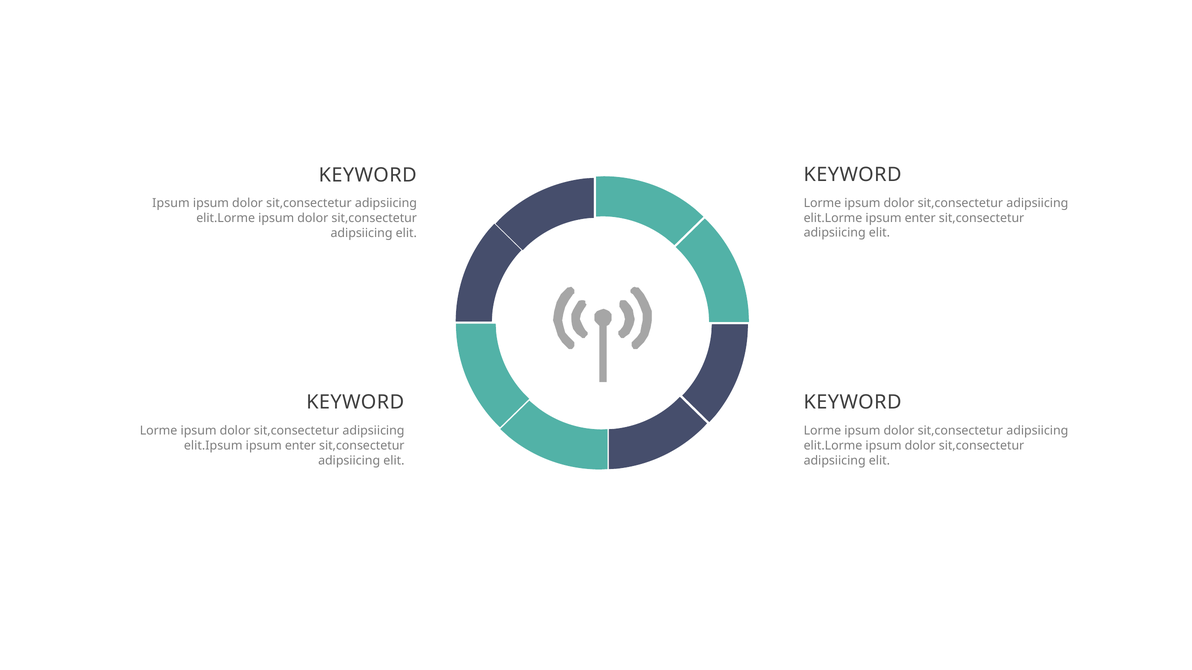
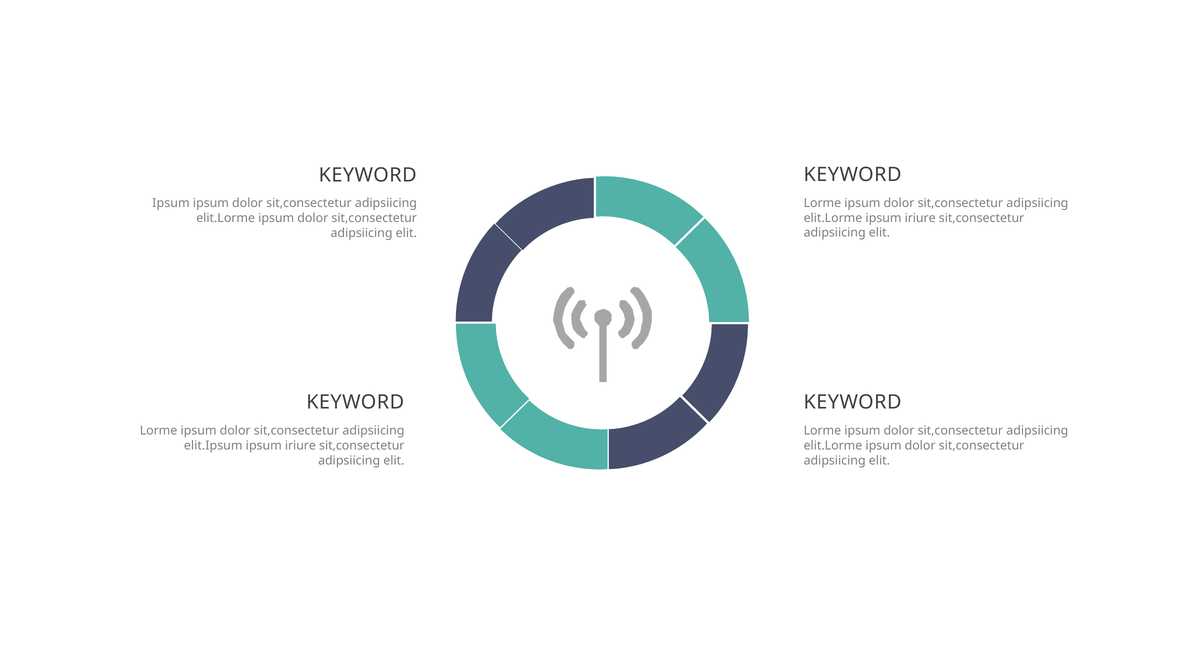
elit.Lorme ipsum enter: enter -> iriure (920, 218)
enter: enter -> iriure (300, 446)
